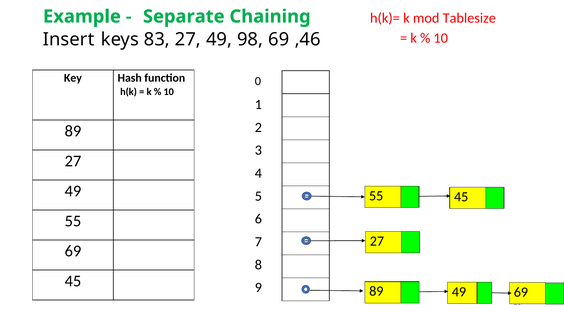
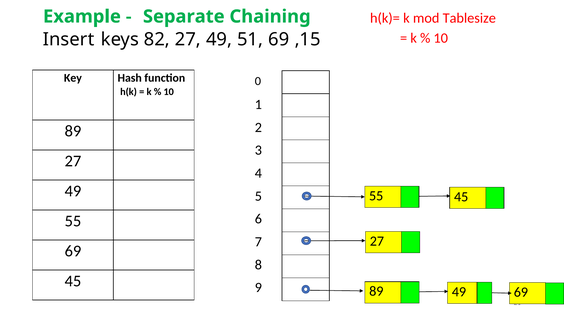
83: 83 -> 82 (157, 39)
98: 98 -> 51 (250, 39)
,46: ,46 -> ,15 (308, 39)
